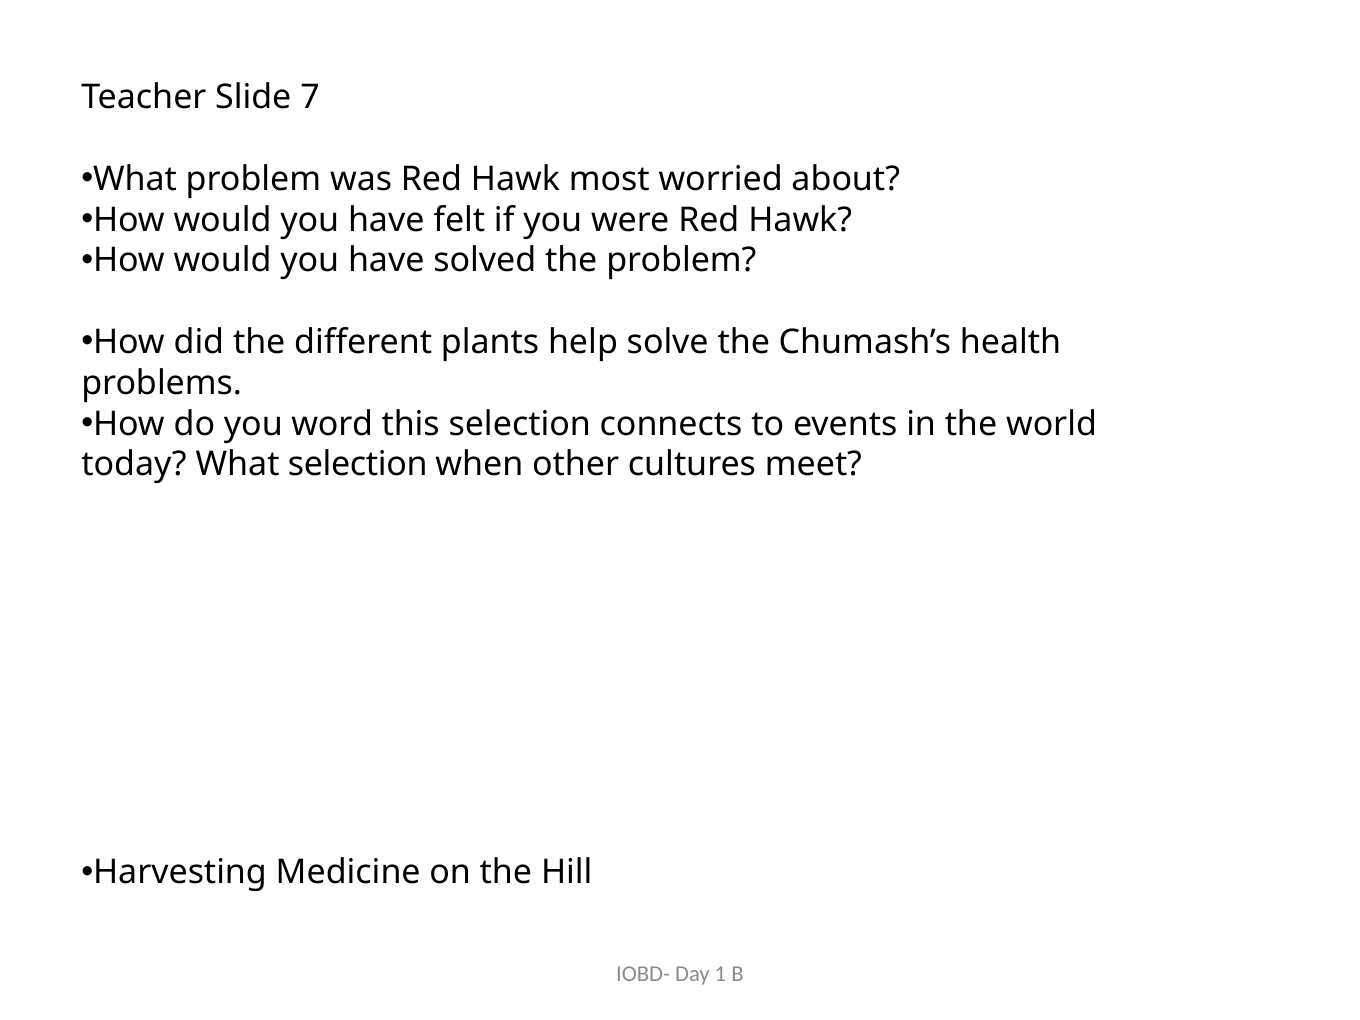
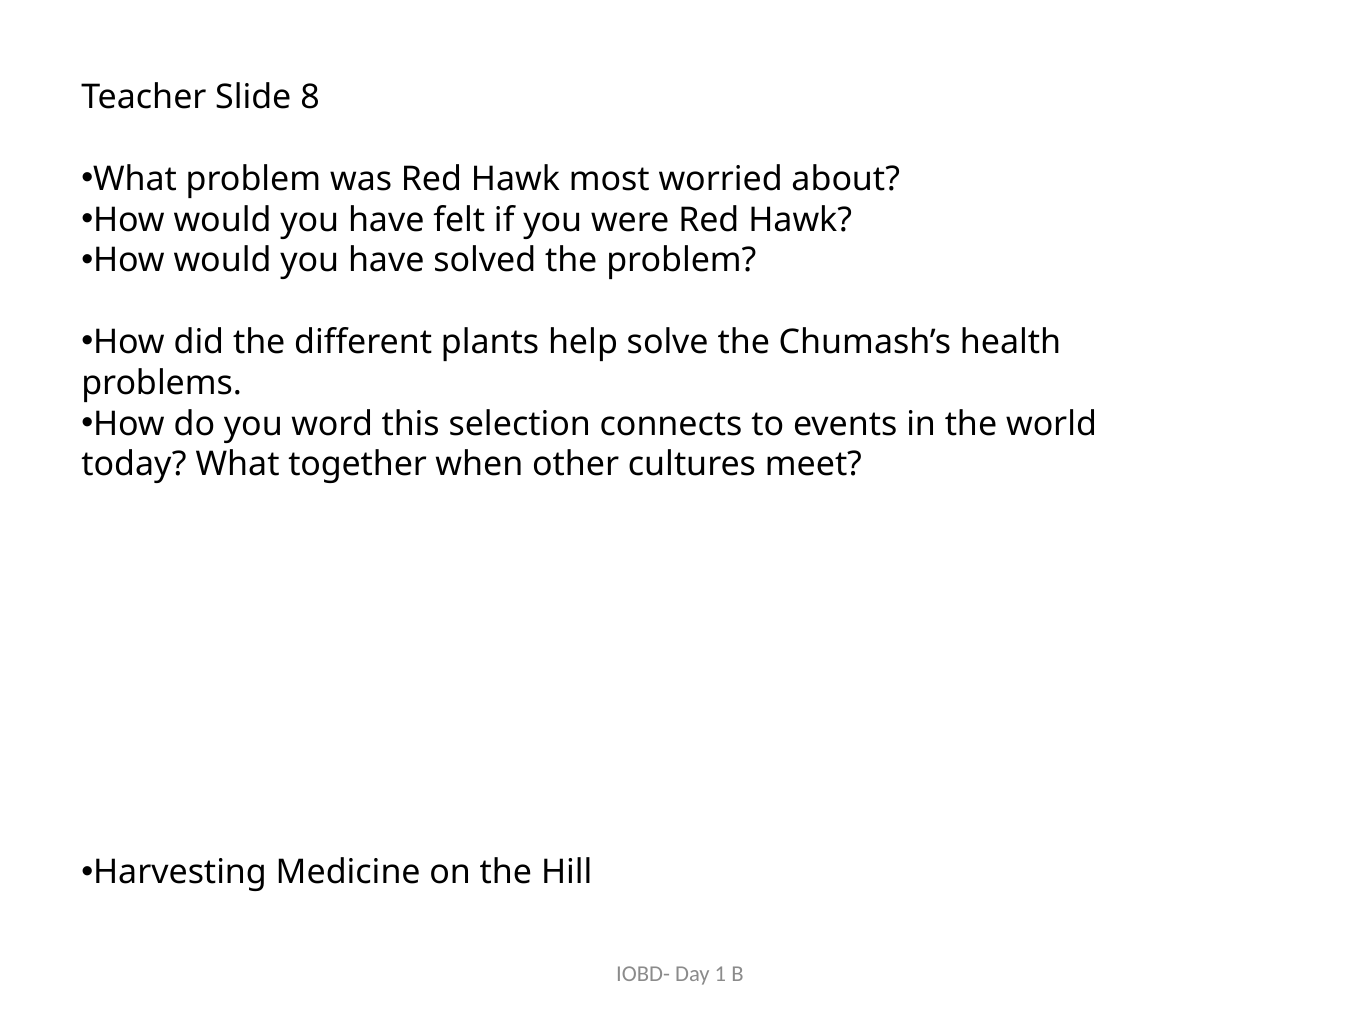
7: 7 -> 8 (310, 97)
What selection: selection -> together (358, 465)
